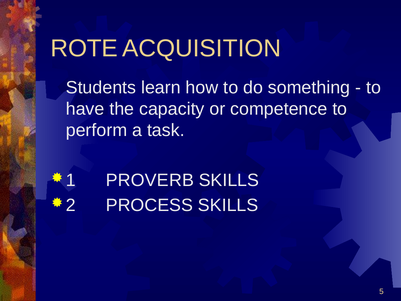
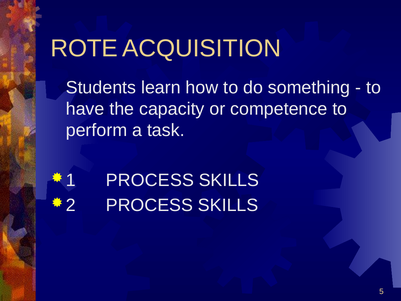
PROVERB: PROVERB -> PROCESS (150, 180)
